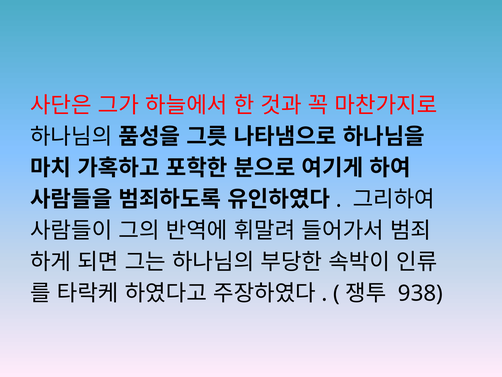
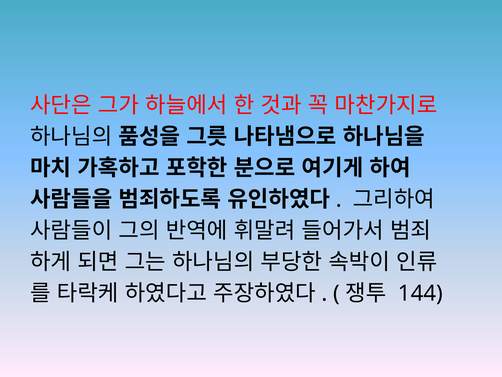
938: 938 -> 144 (420, 293)
